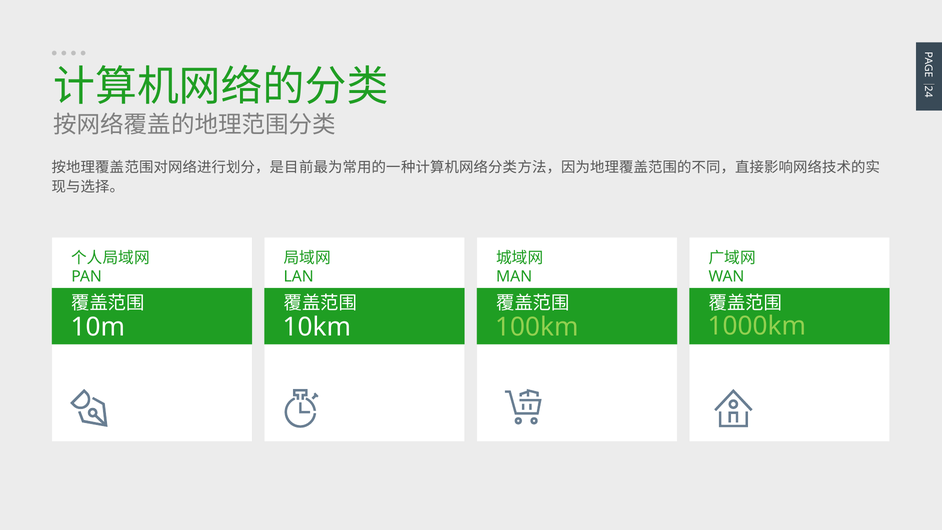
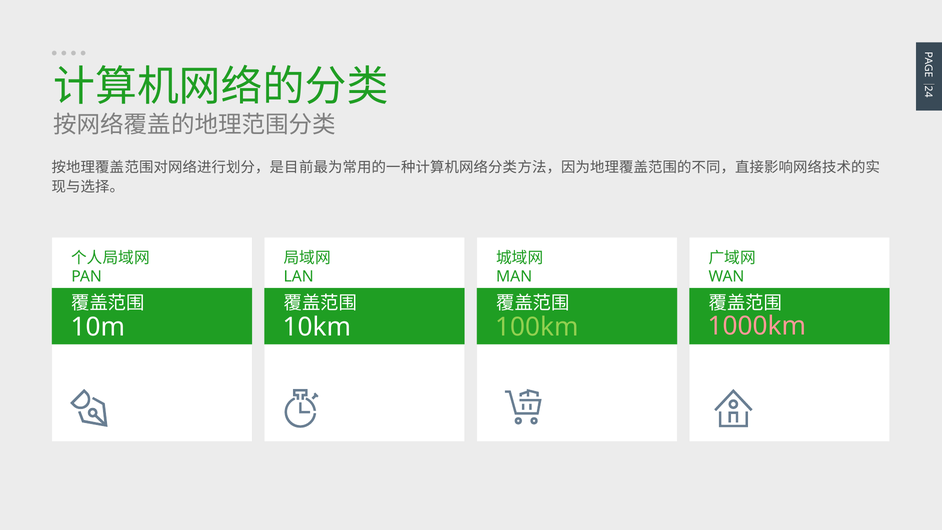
1000km colour: light green -> pink (757, 326)
